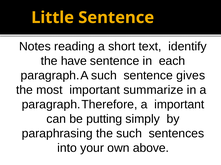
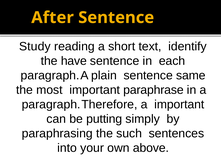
Little: Little -> After (53, 18)
Notes: Notes -> Study (35, 47)
such: such -> plain (104, 76)
gives: gives -> same (191, 76)
summarize: summarize -> paraphrase (153, 90)
